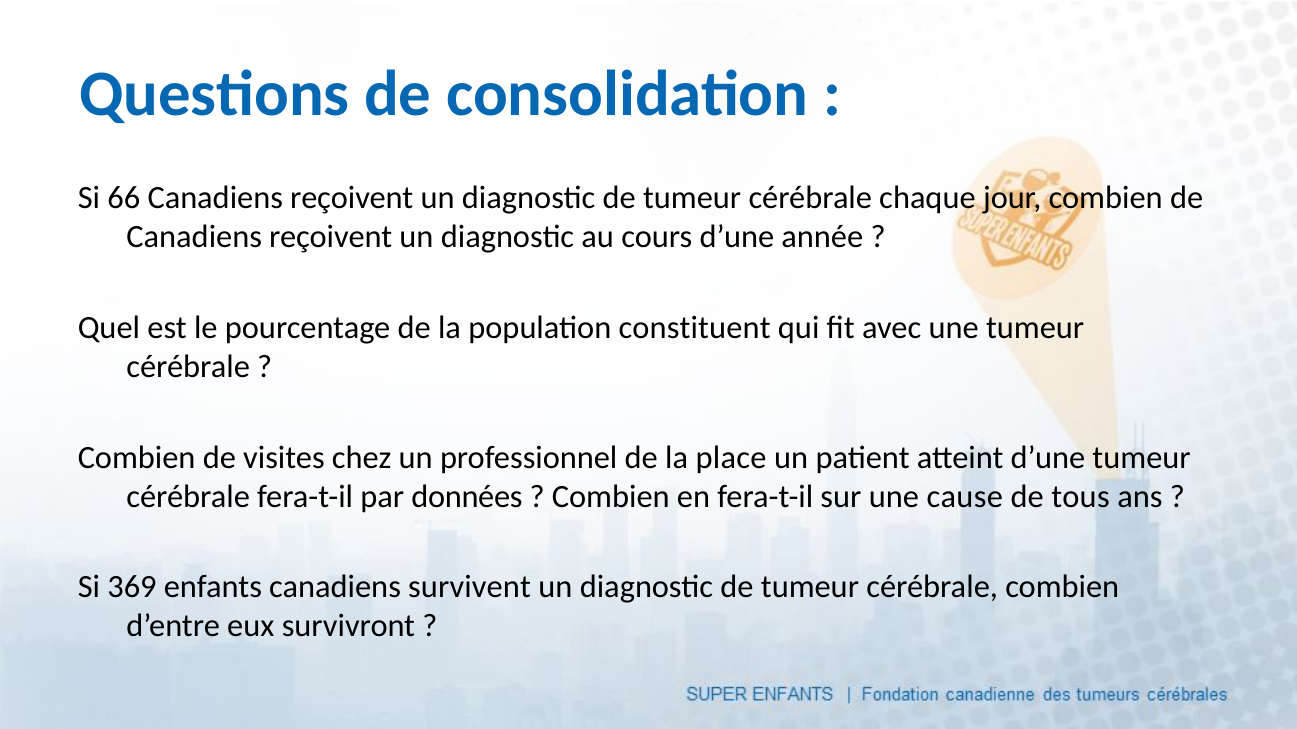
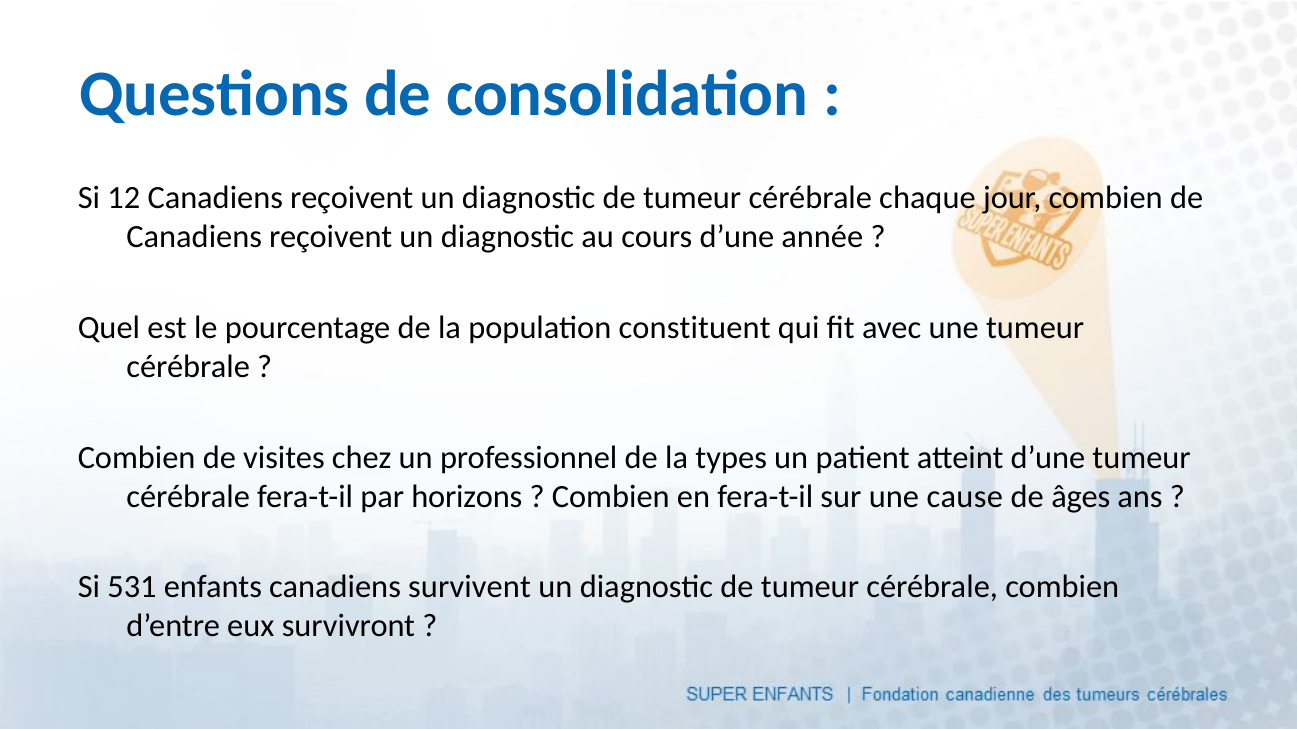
66: 66 -> 12 (124, 198)
place: place -> types (731, 458)
données: données -> horizons (467, 497)
tous: tous -> âges (1081, 497)
369: 369 -> 531 (132, 588)
